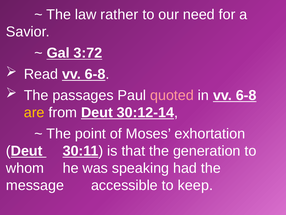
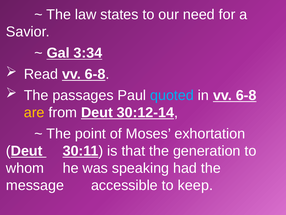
rather: rather -> states (119, 15)
3:72: 3:72 -> 3:34 (88, 53)
quoted colour: pink -> light blue (172, 95)
